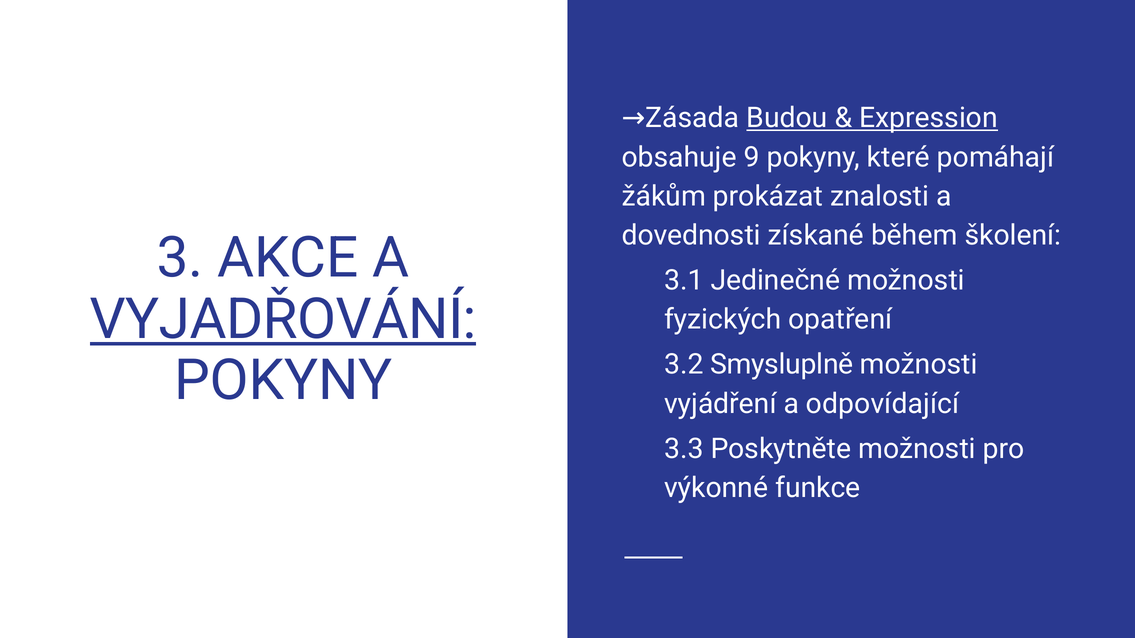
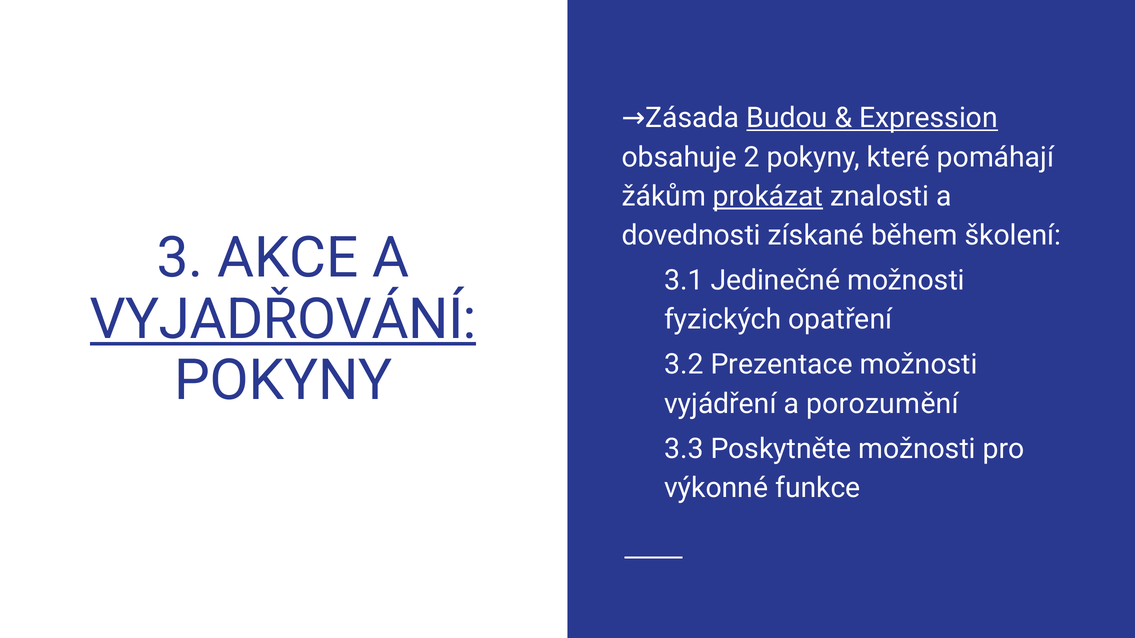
9: 9 -> 2 (752, 157)
prokázat underline: none -> present (768, 197)
Smysluplně: Smysluplně -> Prezentace (782, 365)
odpovídající: odpovídající -> porozumění (882, 404)
